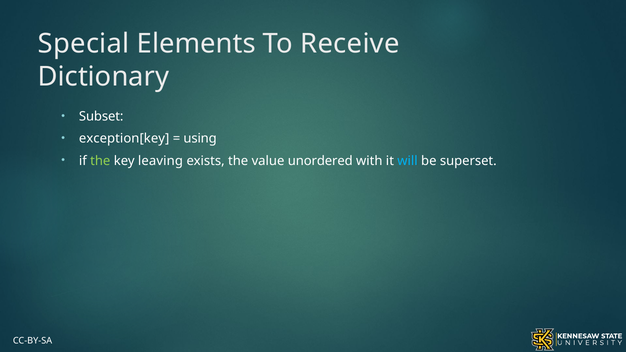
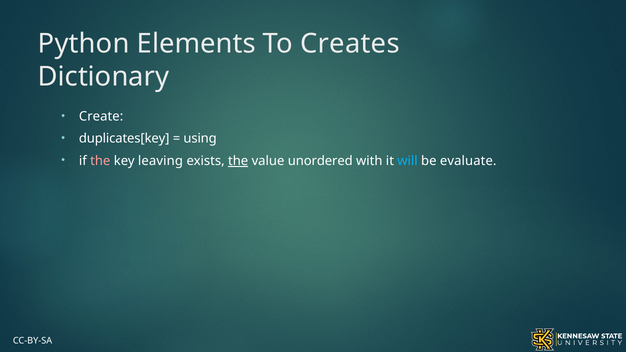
Special: Special -> Python (84, 44)
Receive: Receive -> Creates (350, 44)
Subset: Subset -> Create (101, 117)
exception[key: exception[key -> duplicates[key (124, 139)
the colour: light green -> pink (100, 161)
the underline: none -> present (238, 161)
superset: superset -> evaluate (468, 161)
